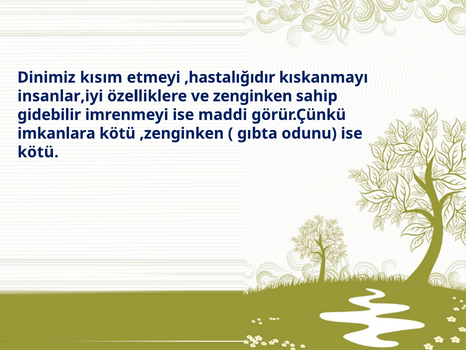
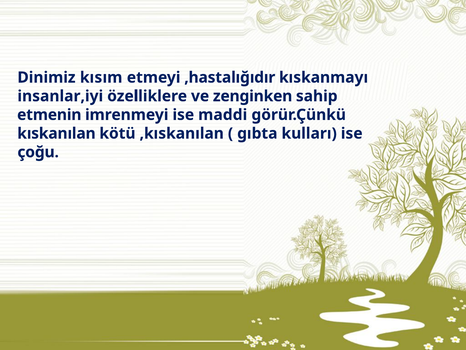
gidebilir: gidebilir -> etmenin (49, 115)
imkanlara: imkanlara -> kıskanılan (56, 133)
,zenginken: ,zenginken -> ,kıskanılan (182, 133)
odunu: odunu -> kulları (309, 133)
kötü: kötü -> çoğu (38, 152)
